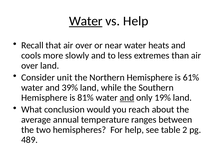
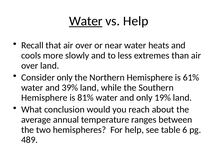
Consider unit: unit -> only (65, 78)
and underline: present -> none (127, 98)
2: 2 -> 6 (185, 130)
